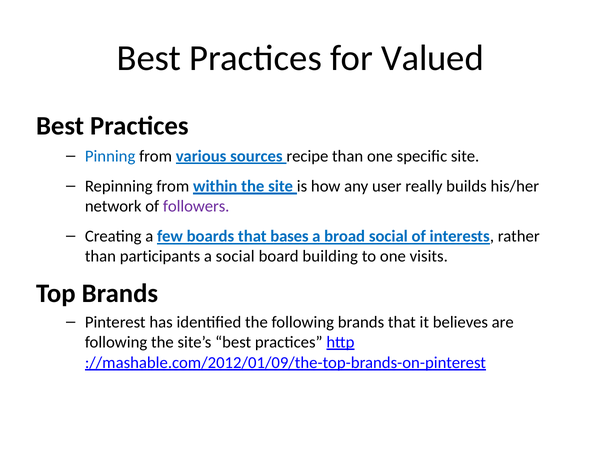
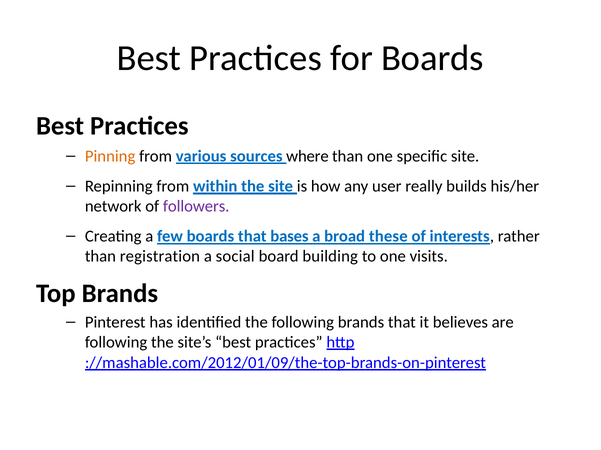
for Valued: Valued -> Boards (432, 58)
Pinning colour: blue -> orange (110, 156)
recipe: recipe -> where (307, 156)
broad social: social -> these (388, 237)
participants: participants -> registration (160, 257)
